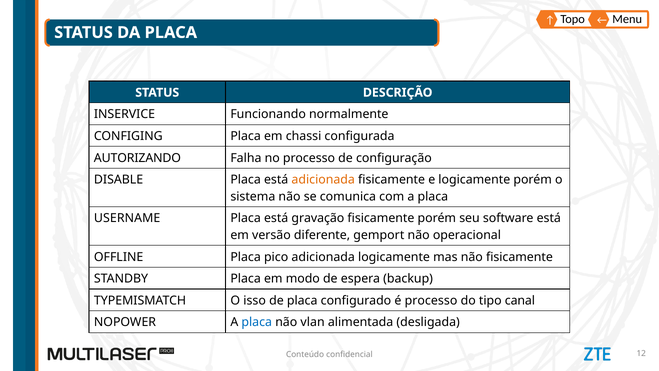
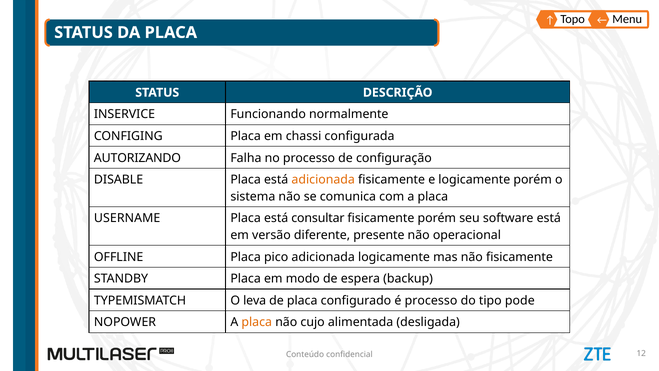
gravação: gravação -> consultar (318, 218)
gemport: gemport -> presente (379, 235)
isso: isso -> leva (255, 300)
canal: canal -> pode (520, 300)
placa colour: blue -> orange (257, 322)
vlan: vlan -> cujo (313, 322)
